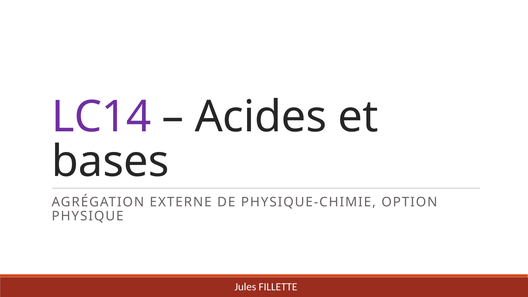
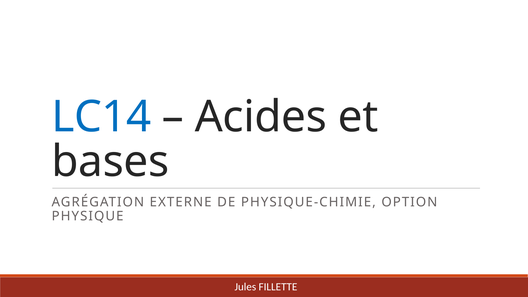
LC14 colour: purple -> blue (101, 117)
